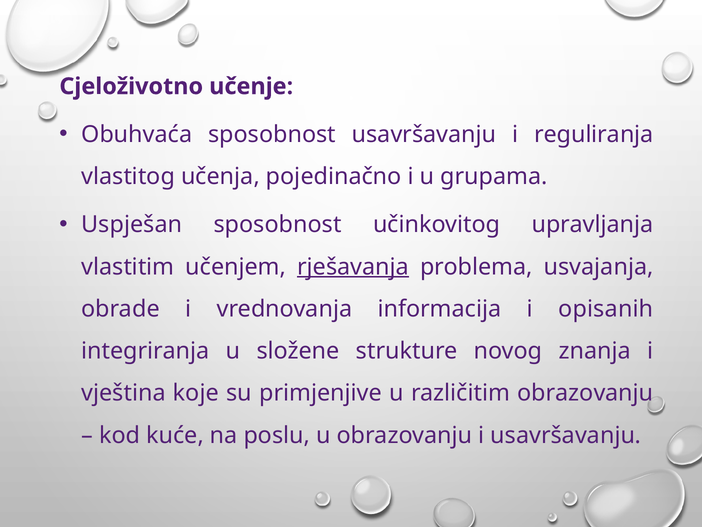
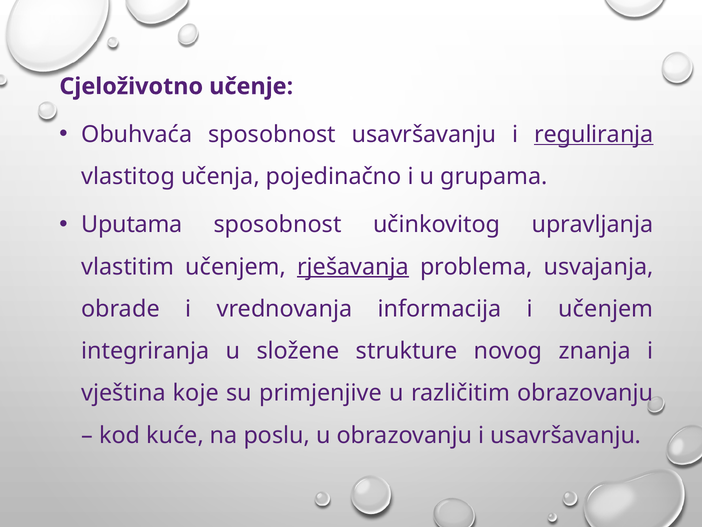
reguliranja underline: none -> present (594, 134)
Uspješan: Uspješan -> Uputama (132, 224)
i opisanih: opisanih -> učenjem (606, 309)
